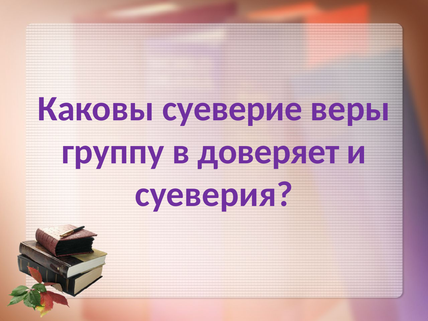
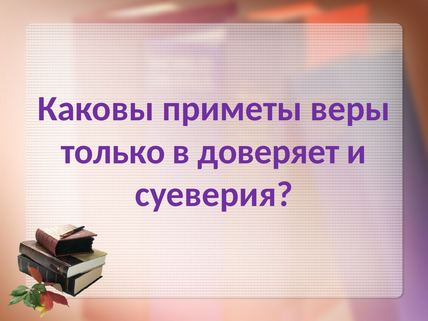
суеверие: суеверие -> приметы (232, 109)
группу: группу -> только (113, 152)
